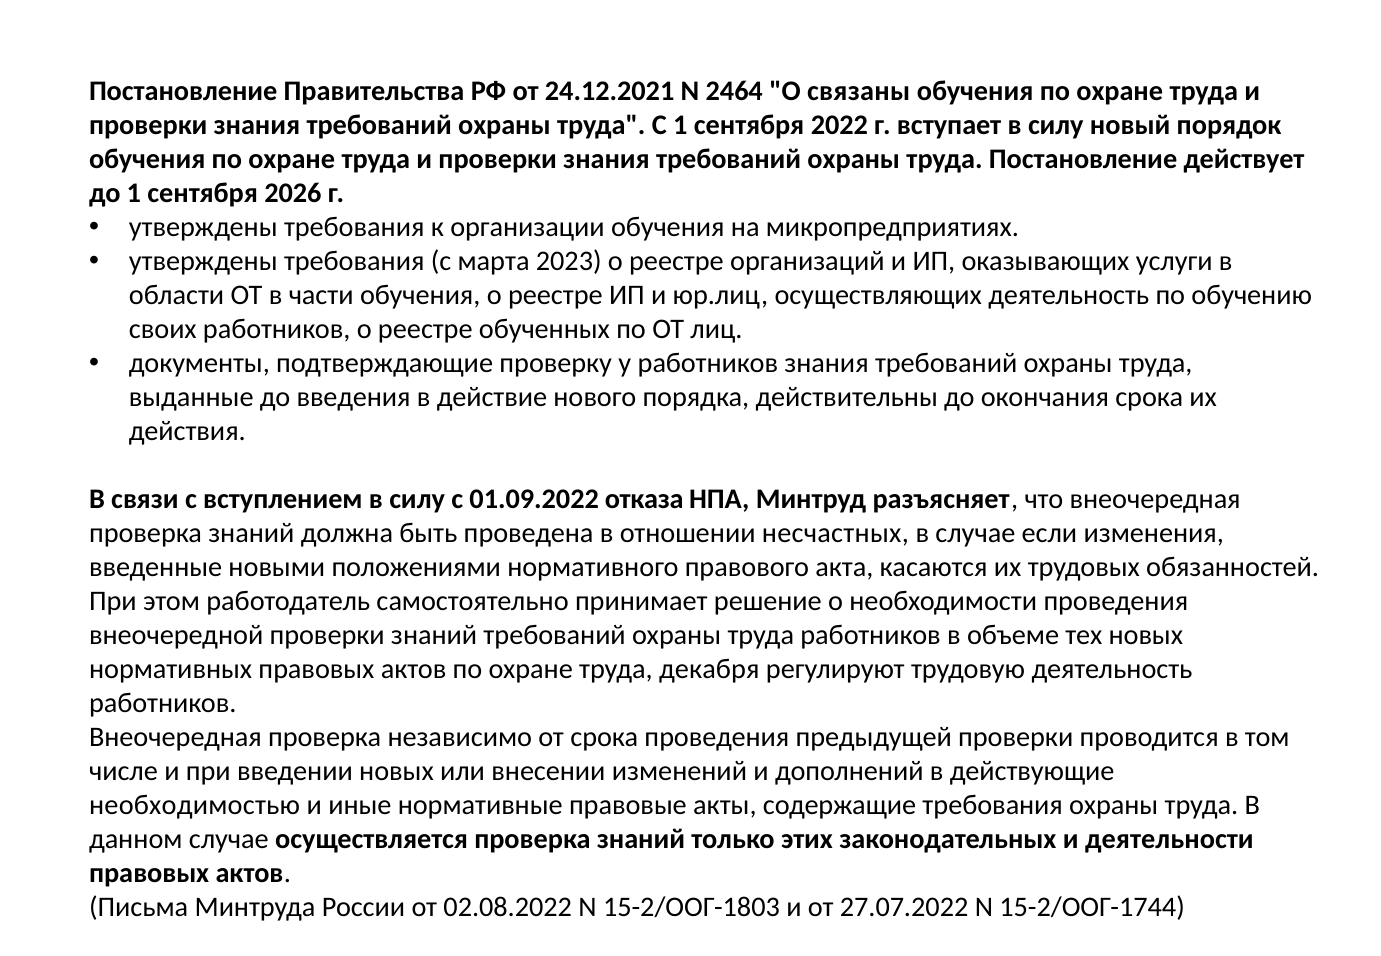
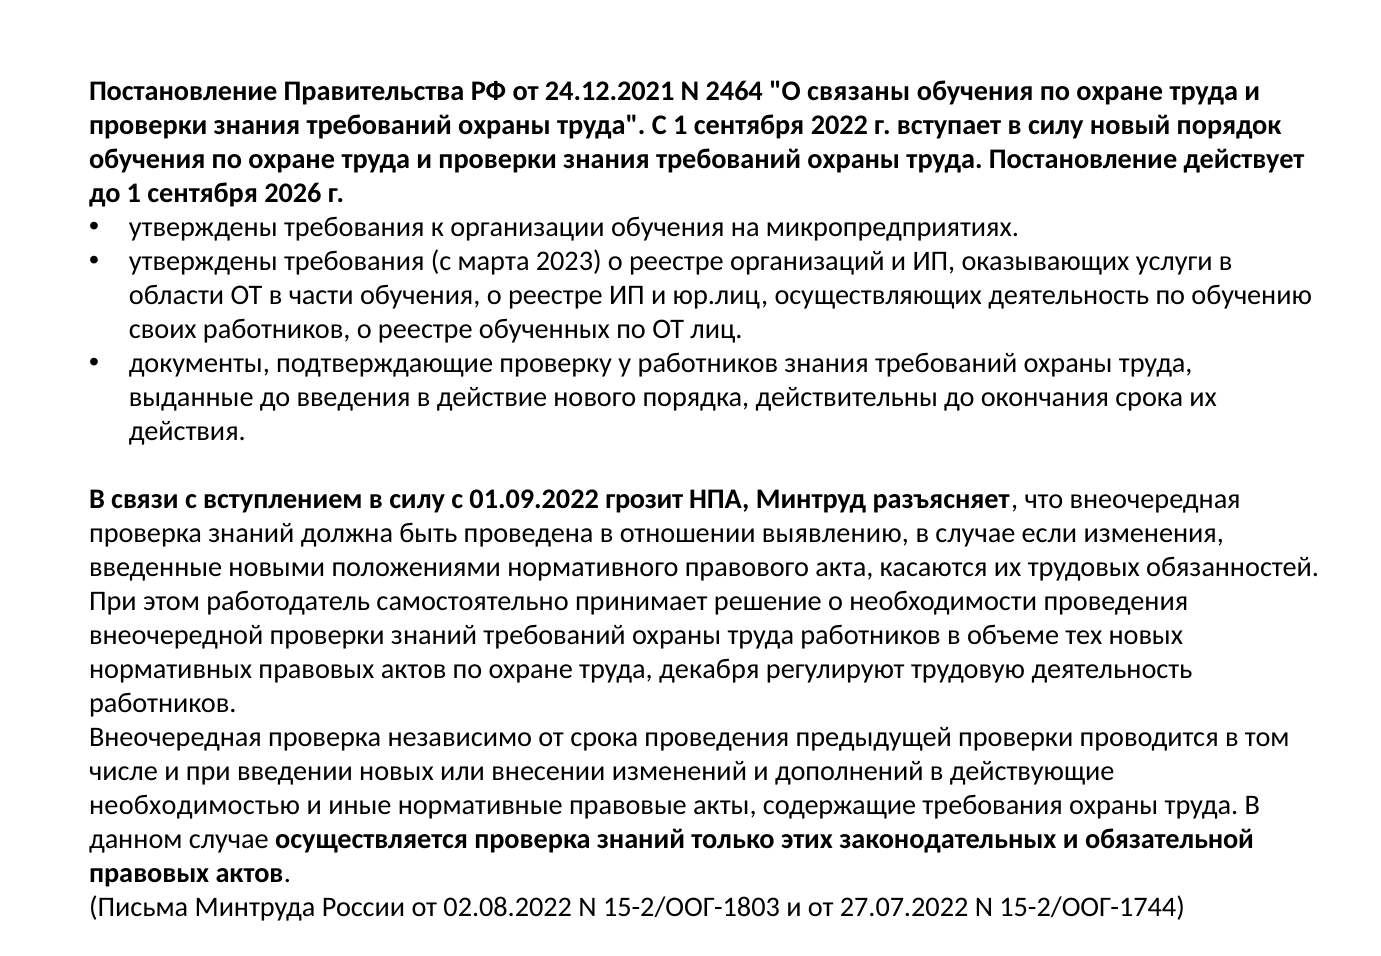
отказа: отказа -> грозит (644, 499)
несчастных: несчастных -> выявлению (835, 533)
деятельности: деятельности -> обязательной (1169, 839)
